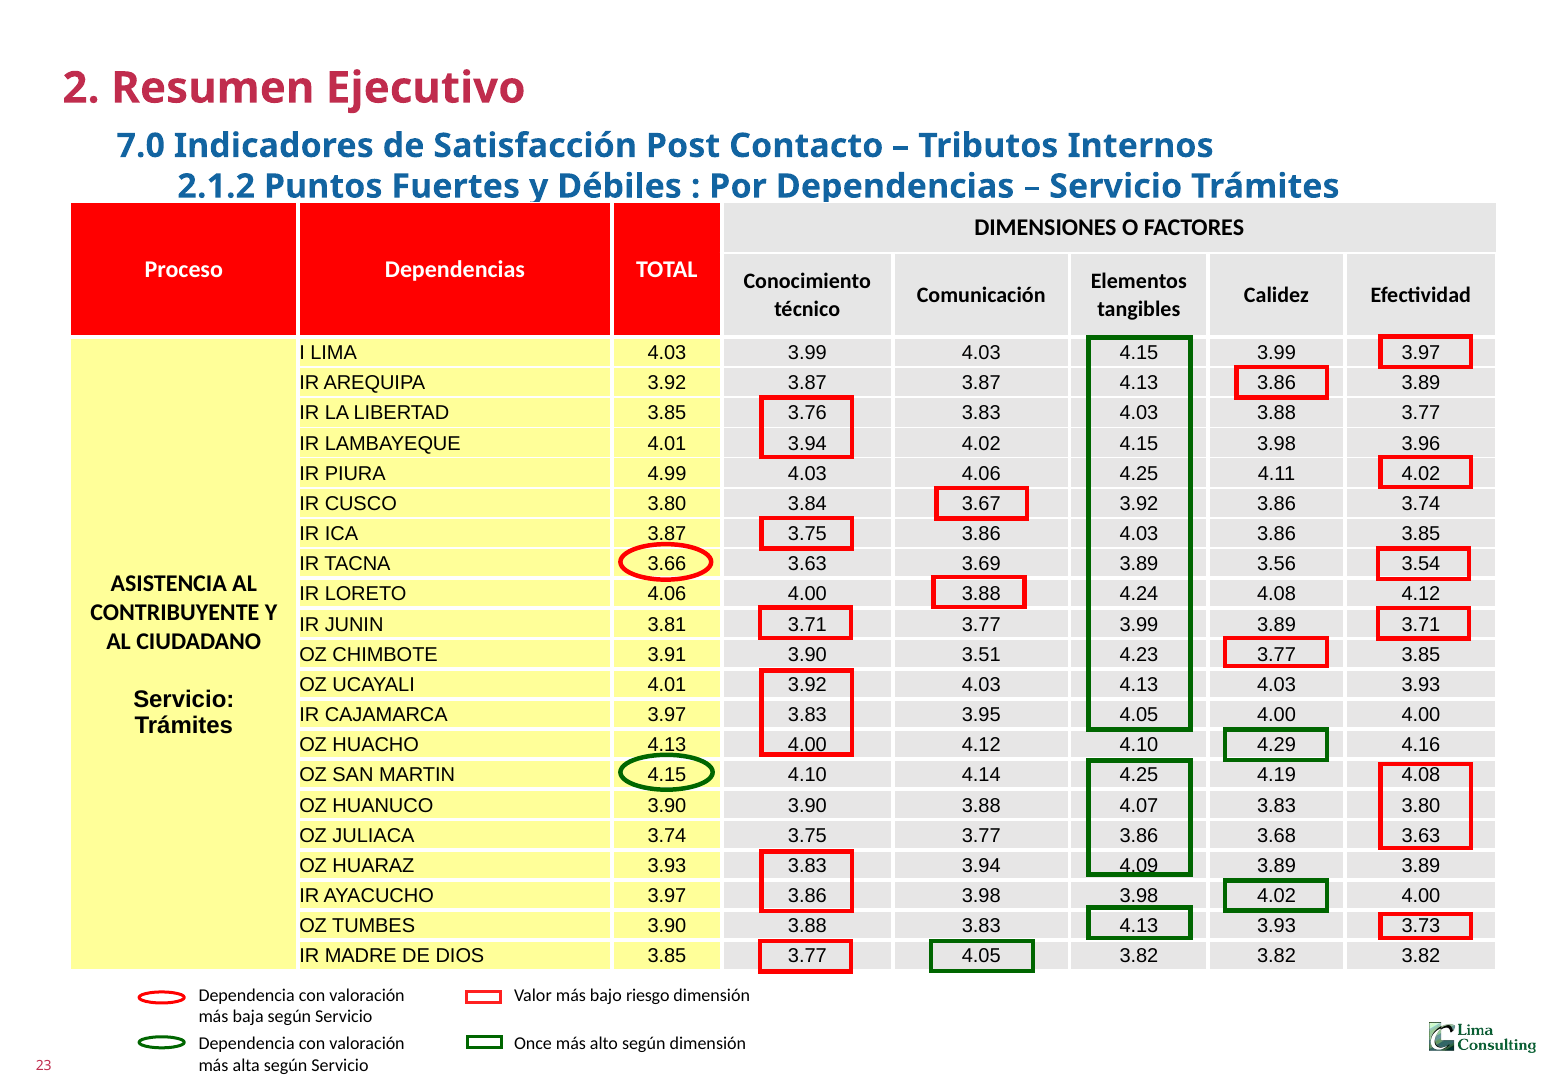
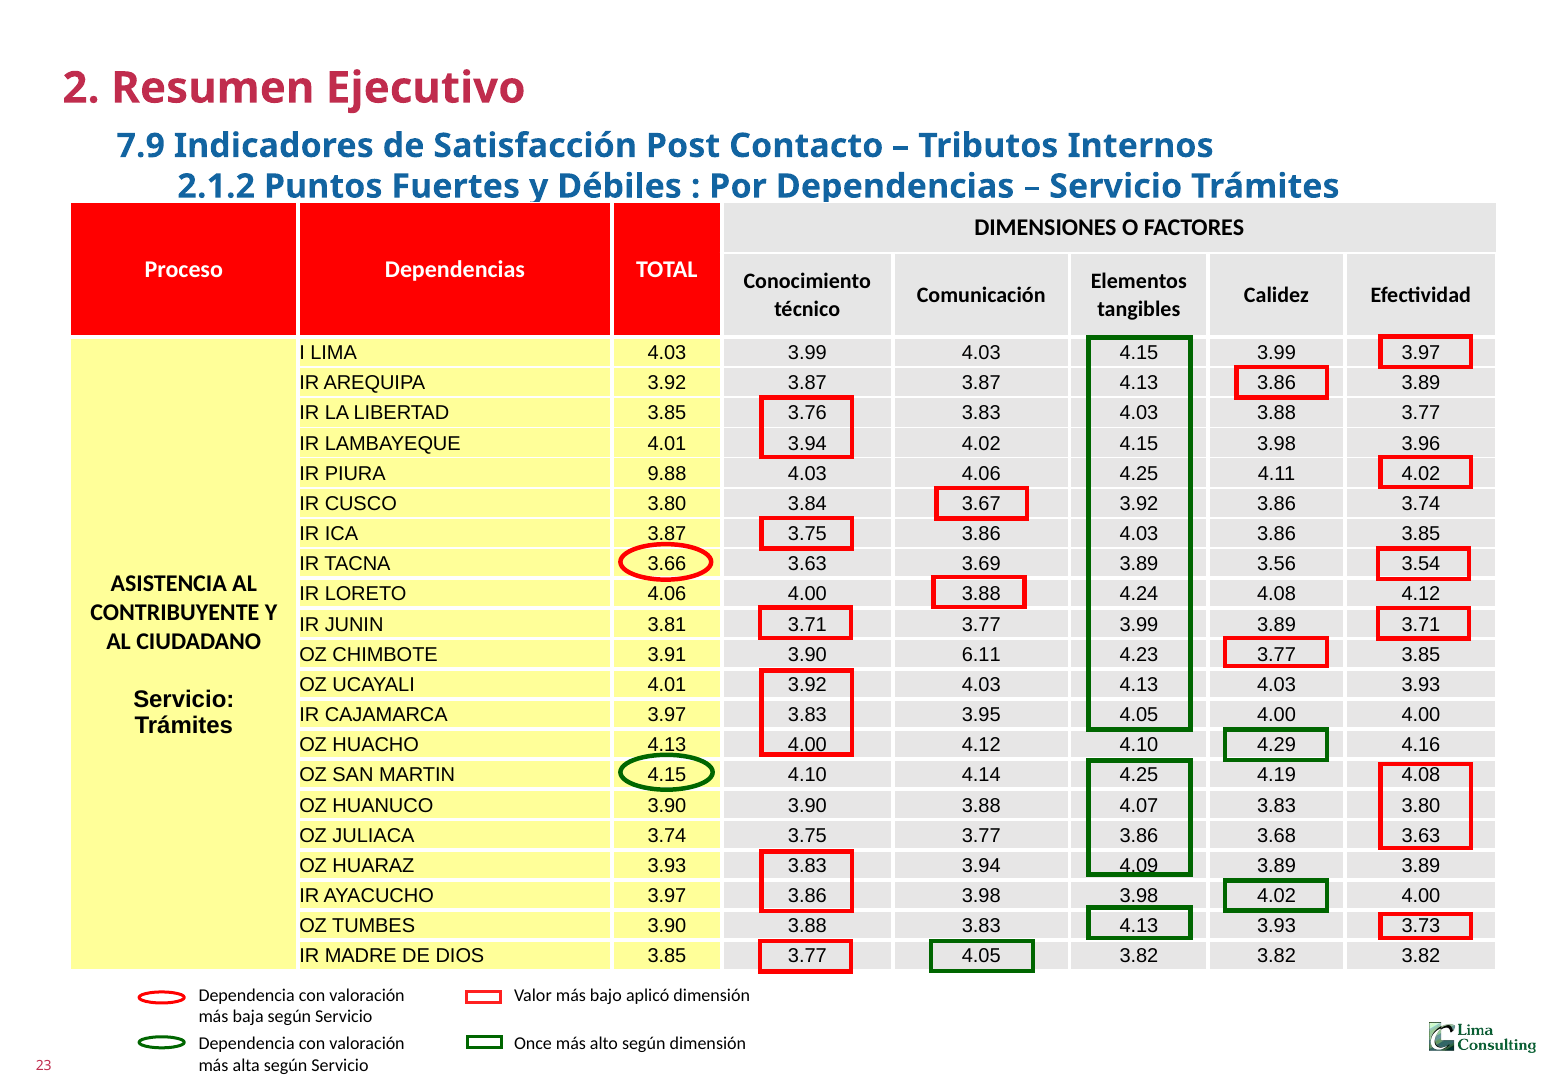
7.0: 7.0 -> 7.9 (141, 146)
4.99: 4.99 -> 9.88 (667, 474)
3.51: 3.51 -> 6.11 (981, 655)
riesgo: riesgo -> aplicó (648, 996)
